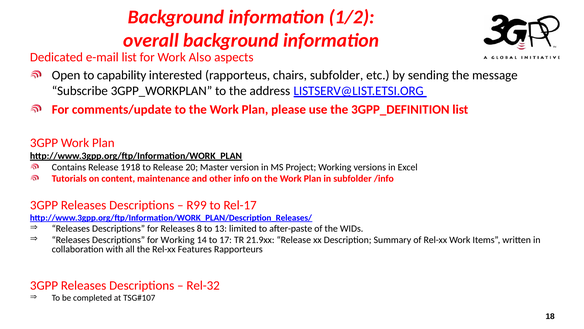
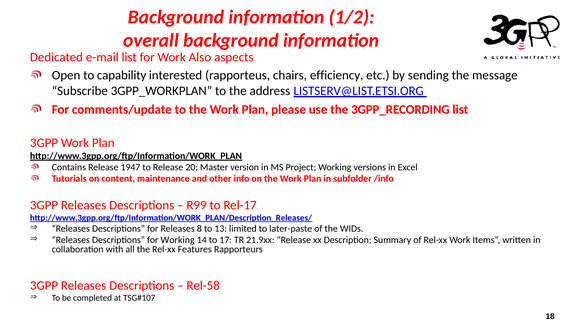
chairs subfolder: subfolder -> efficiency (337, 75)
3GPP_DEFINITION: 3GPP_DEFINITION -> 3GPP_RECORDING (400, 109)
1918: 1918 -> 1947 (130, 167)
after-paste: after-paste -> later-paste (291, 228)
Rel-32: Rel-32 -> Rel-58 (203, 285)
